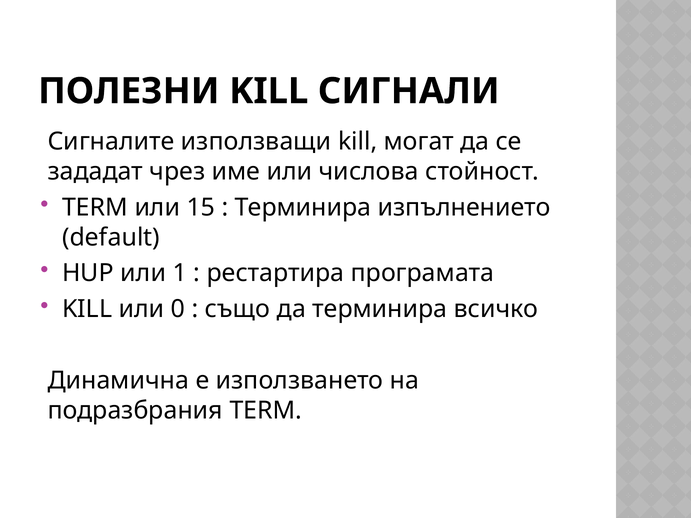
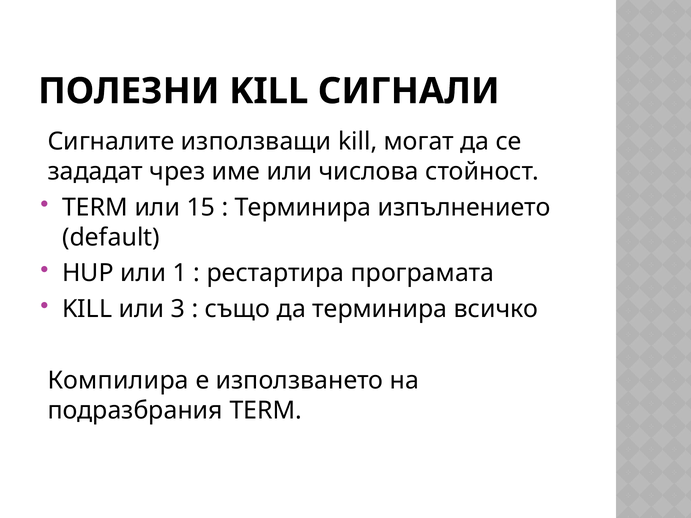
0: 0 -> 3 (178, 309)
Динамична: Динамична -> Компилира (118, 381)
